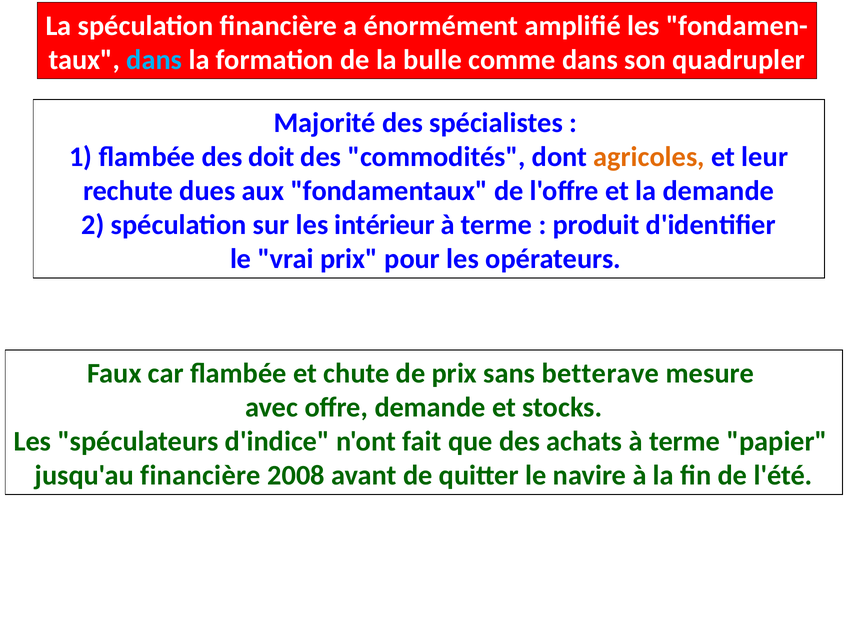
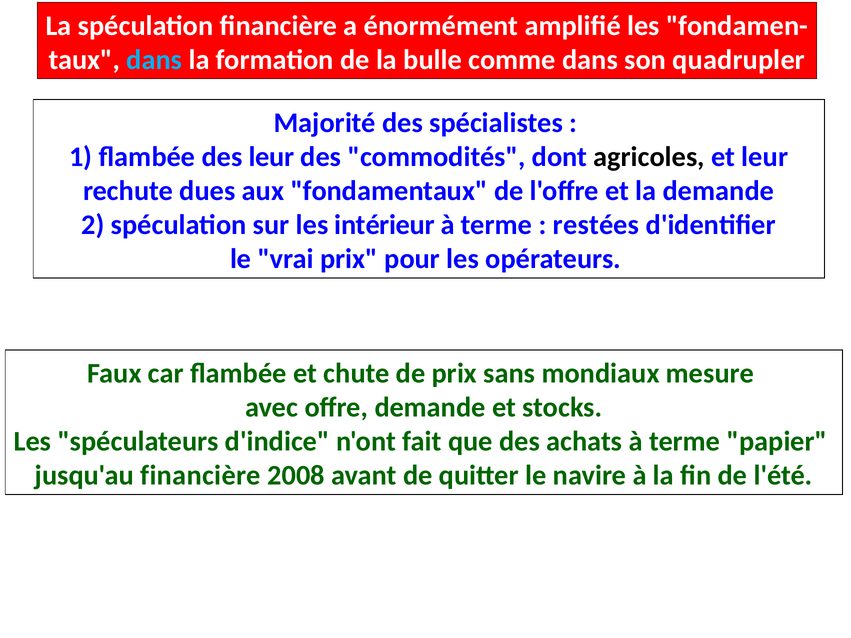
des doit: doit -> leur (272, 157)
agricoles colour: orange -> black (649, 157)
produit: produit -> restées (596, 225)
betterave: betterave -> mondiaux (601, 373)
